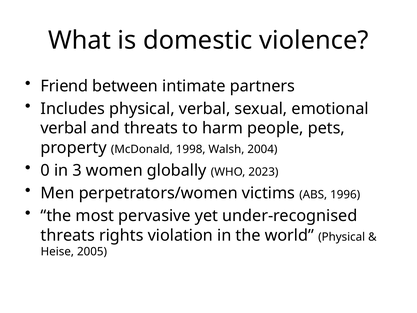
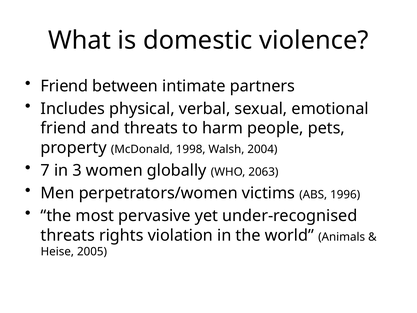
verbal: verbal -> friend (64, 128)
0: 0 -> 7 (45, 170)
2023: 2023 -> 2063 (263, 172)
world Physical: Physical -> Animals (342, 237)
